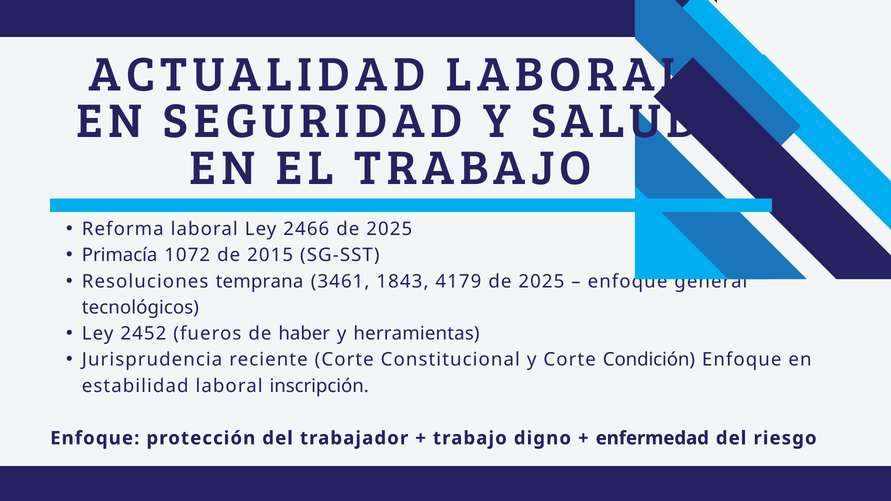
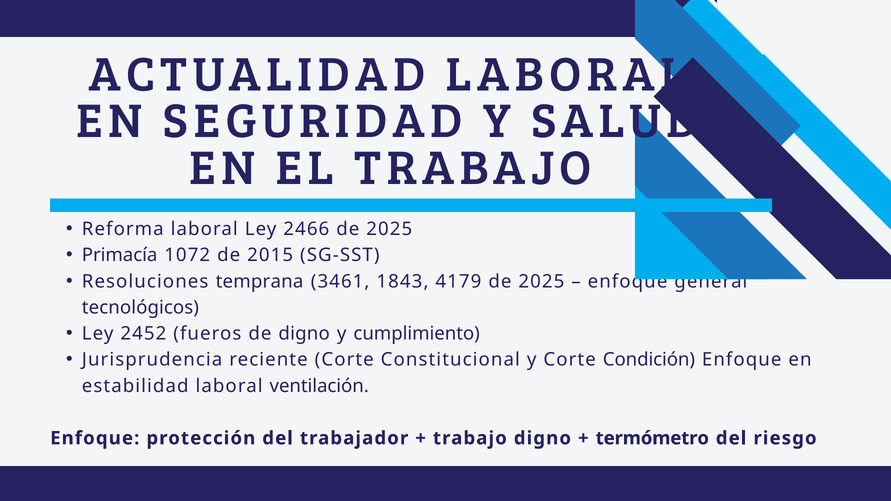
de haber: haber -> digno (304, 334)
herramientas: herramientas -> cumplimiento (417, 334)
inscripción: inscripción -> ventilación (319, 386)
enfermedad: enfermedad -> termómetro (652, 438)
